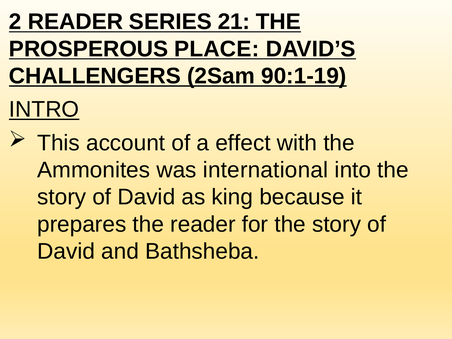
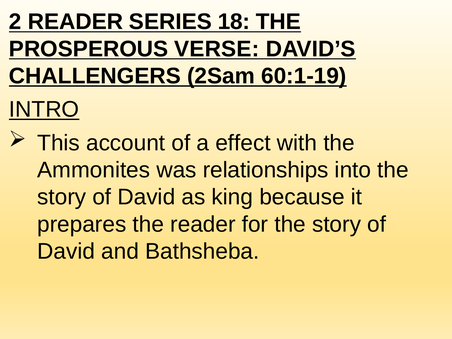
21: 21 -> 18 (234, 22)
PLACE: PLACE -> VERSE (217, 49)
90:1-19: 90:1-19 -> 60:1-19 (304, 76)
international: international -> relationships (266, 170)
